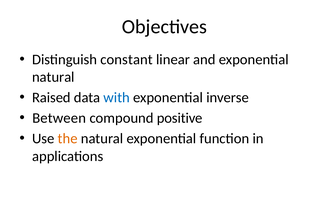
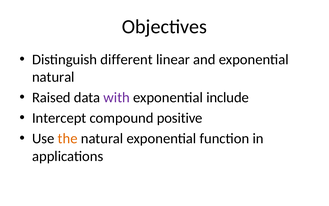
constant: constant -> different (127, 59)
with colour: blue -> purple (117, 97)
inverse: inverse -> include (228, 97)
Between: Between -> Intercept (59, 118)
